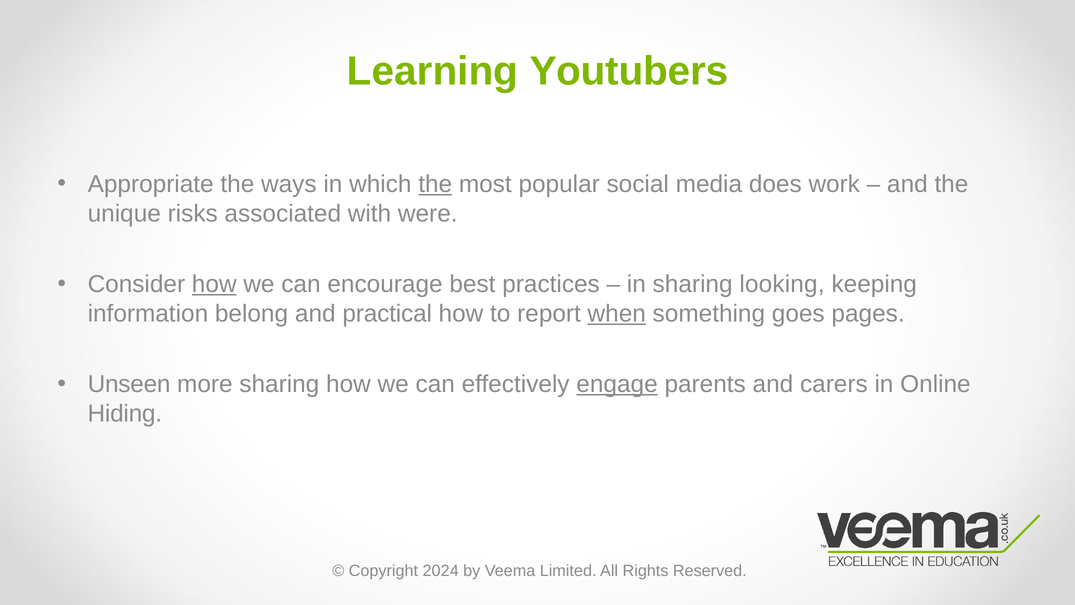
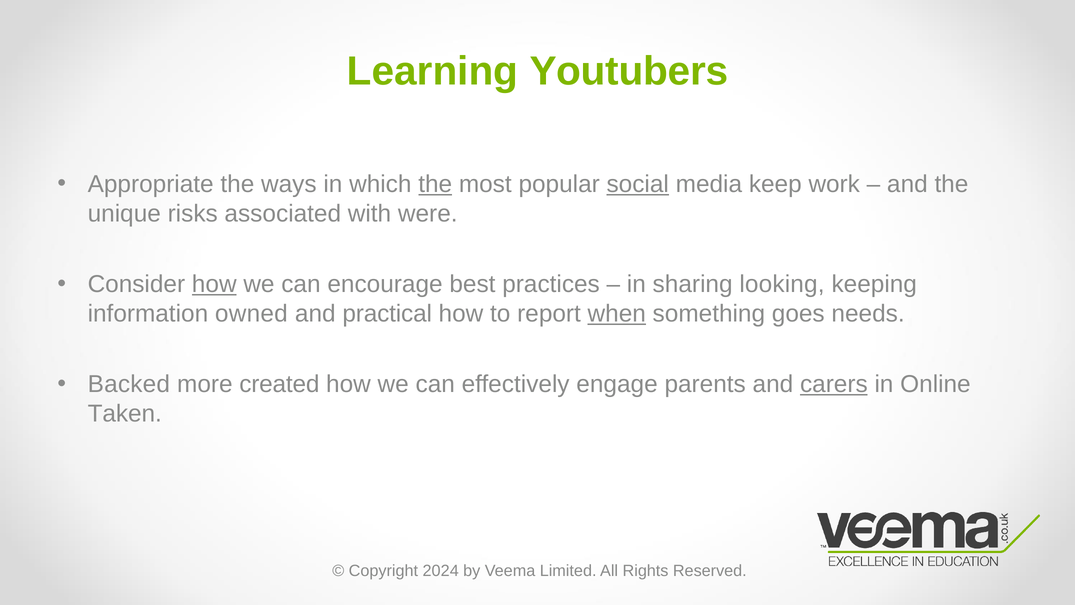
social underline: none -> present (638, 184)
does: does -> keep (775, 184)
belong: belong -> owned (251, 313)
pages: pages -> needs (868, 313)
Unseen: Unseen -> Backed (129, 384)
more sharing: sharing -> created (279, 384)
engage underline: present -> none (617, 384)
carers underline: none -> present (834, 384)
Hiding: Hiding -> Taken (125, 413)
